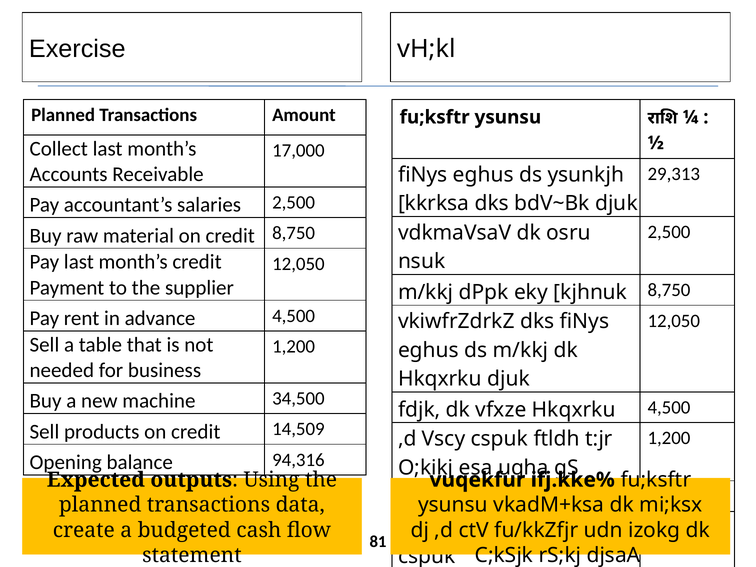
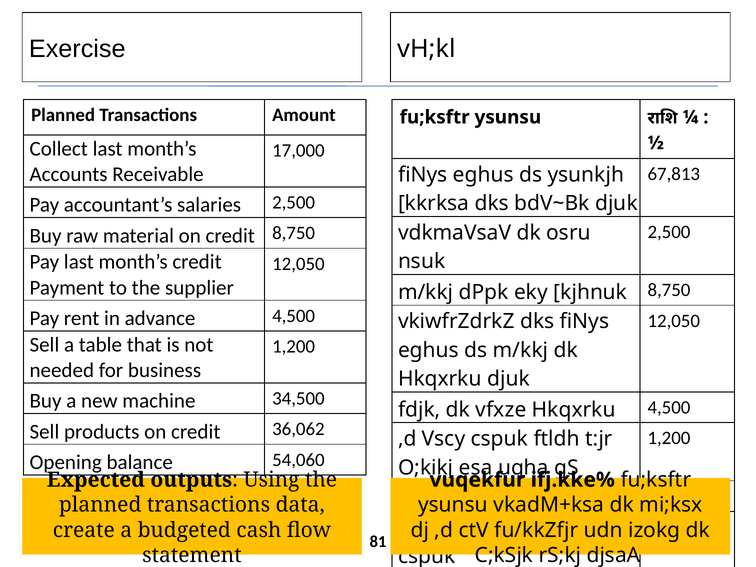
29,313: 29,313 -> 67,813 (674, 174)
14,509: 14,509 -> 36,062 (298, 429)
94,316: 94,316 -> 54,060 (298, 460)
